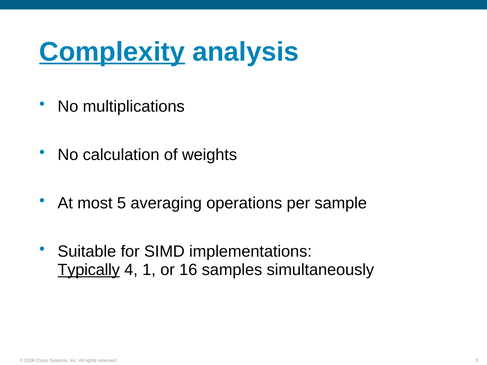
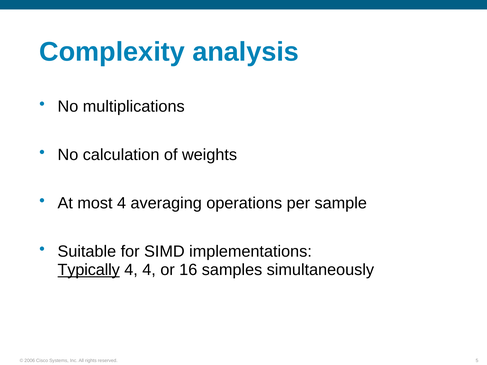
Complexity underline: present -> none (112, 52)
most 5: 5 -> 4 (122, 203)
4 1: 1 -> 4 (149, 270)
